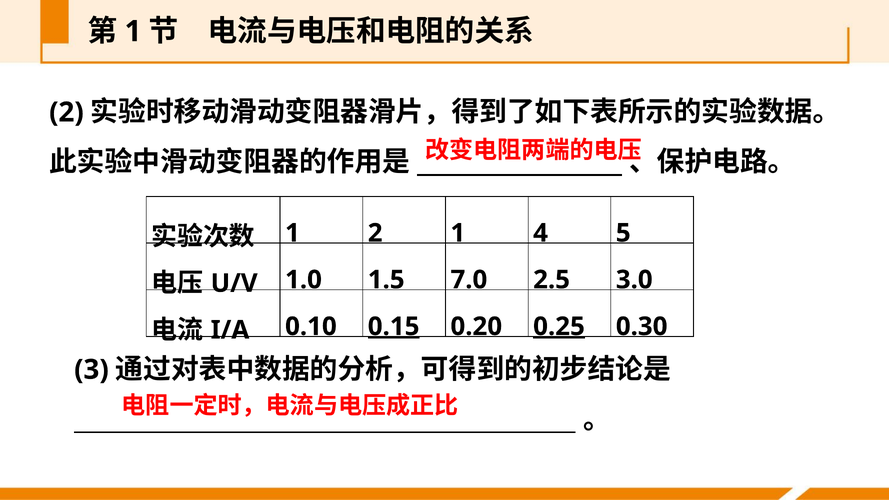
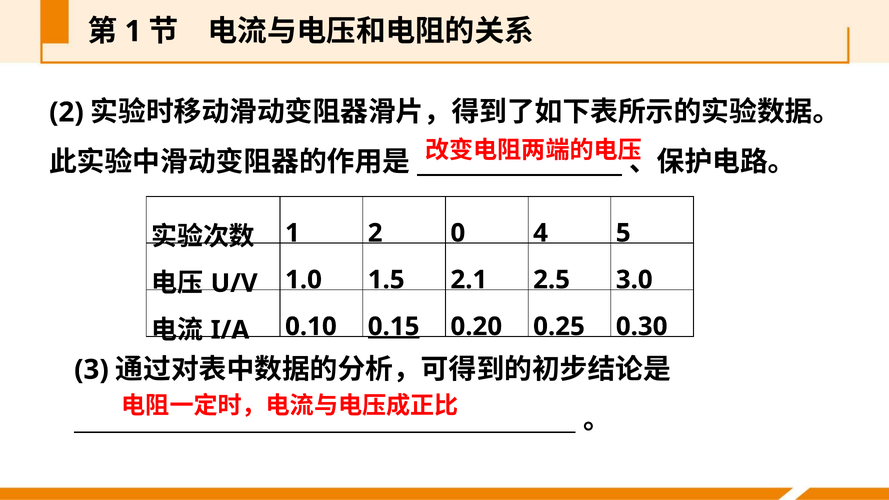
2 1: 1 -> 0 (458, 233)
7.0: 7.0 -> 2.1 (469, 280)
0.25 underline: present -> none (559, 327)
